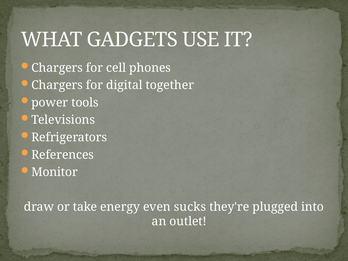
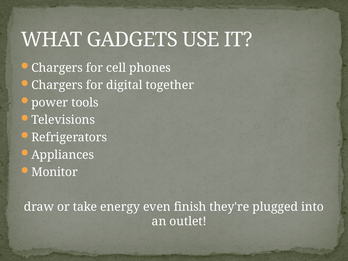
References: References -> Appliances (63, 155)
sucks: sucks -> finish (190, 207)
